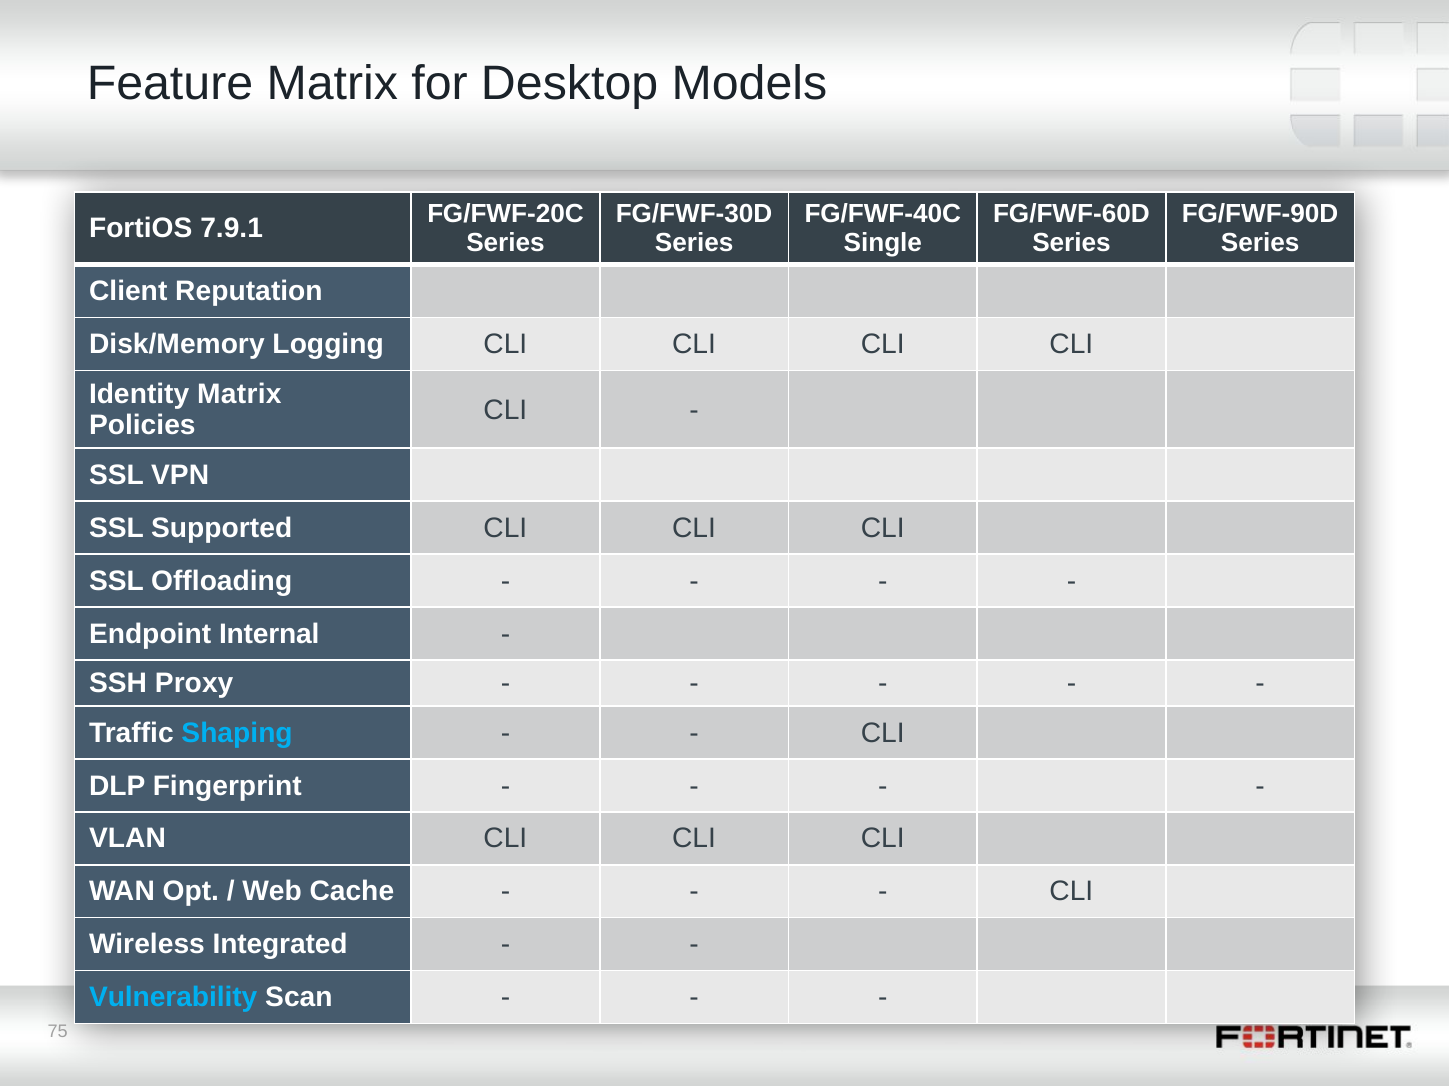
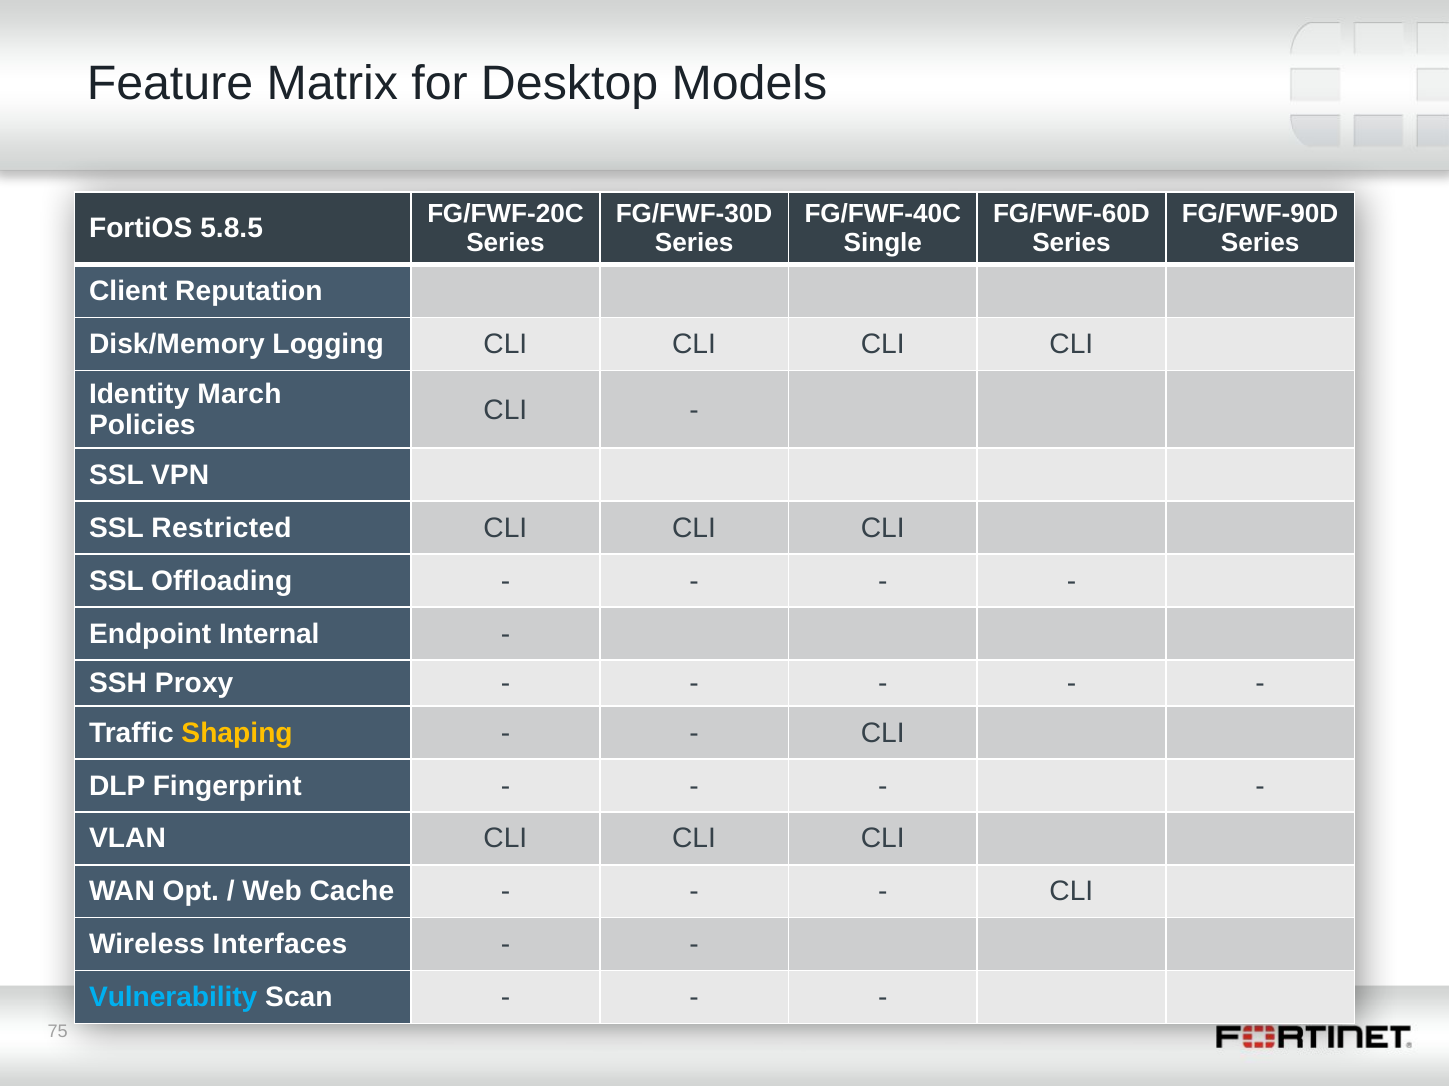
7.9.1: 7.9.1 -> 5.8.5 (232, 229)
Identity Matrix: Matrix -> March (239, 394)
Supported: Supported -> Restricted (222, 528)
Shaping colour: light blue -> yellow (237, 733)
Integrated: Integrated -> Interfaces (280, 945)
